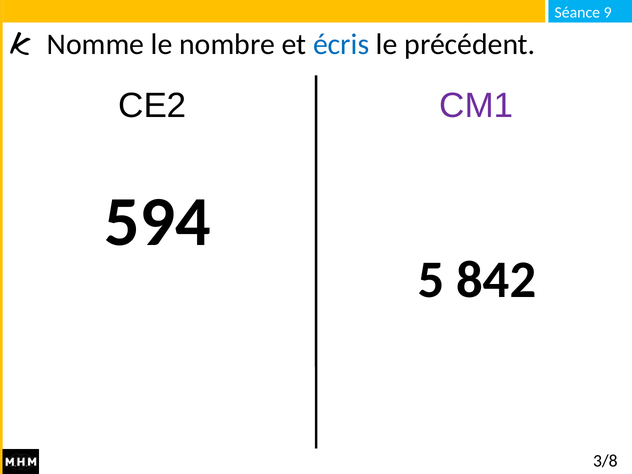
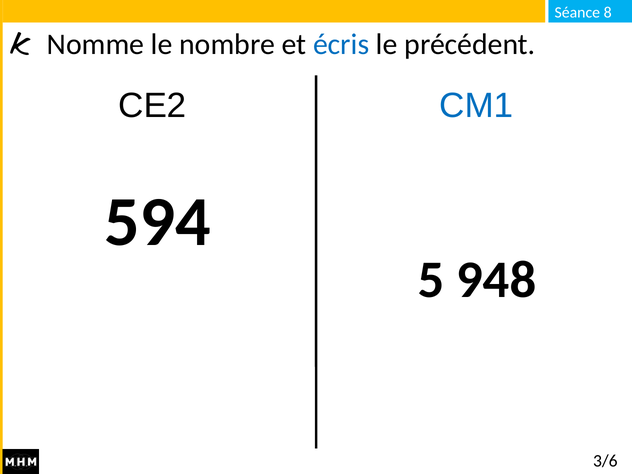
9: 9 -> 8 (608, 12)
CM1 colour: purple -> blue (476, 106)
842: 842 -> 948 (496, 280)
3/8: 3/8 -> 3/6 (605, 461)
